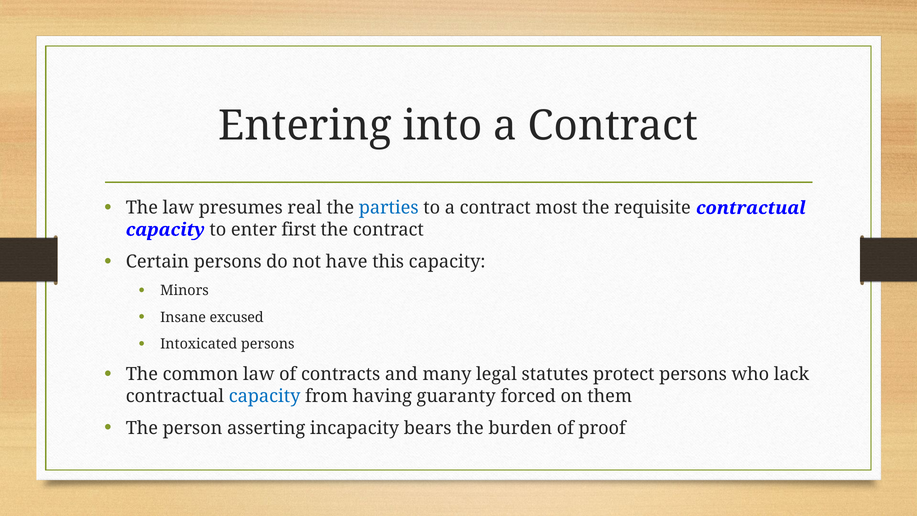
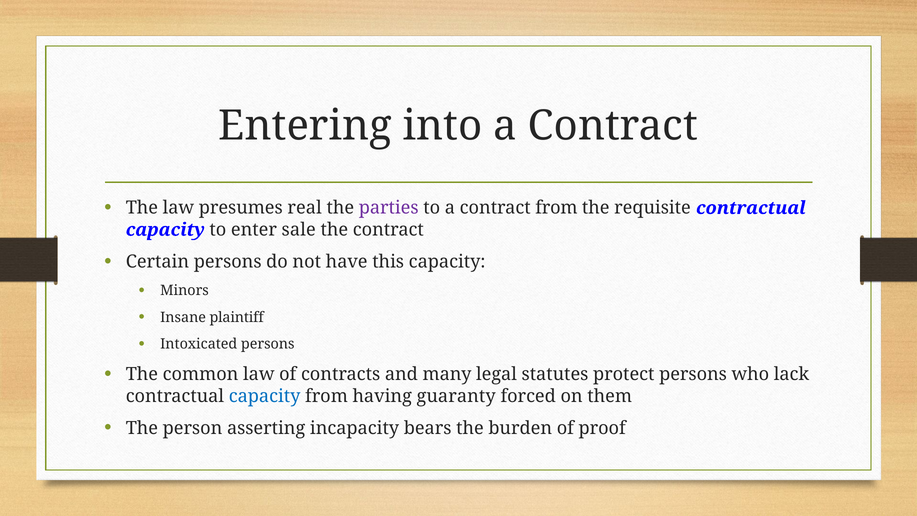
parties colour: blue -> purple (389, 208)
contract most: most -> from (556, 208)
first: first -> sale (299, 230)
excused: excused -> plaintiff (237, 317)
